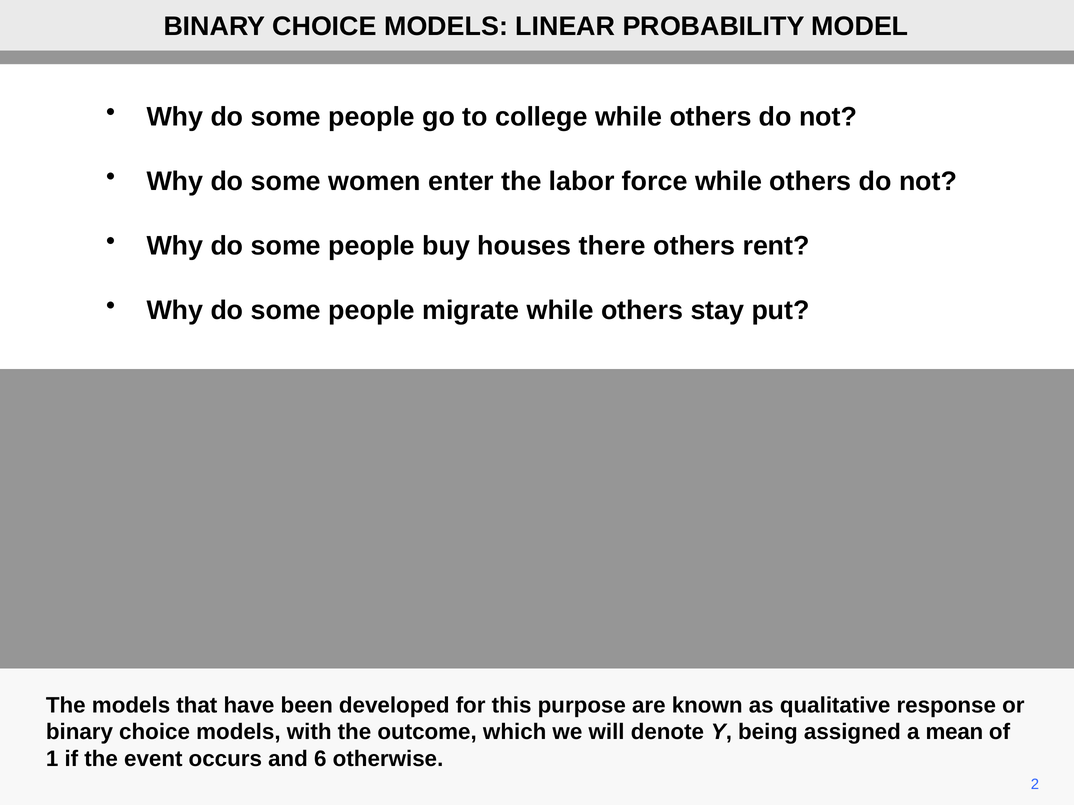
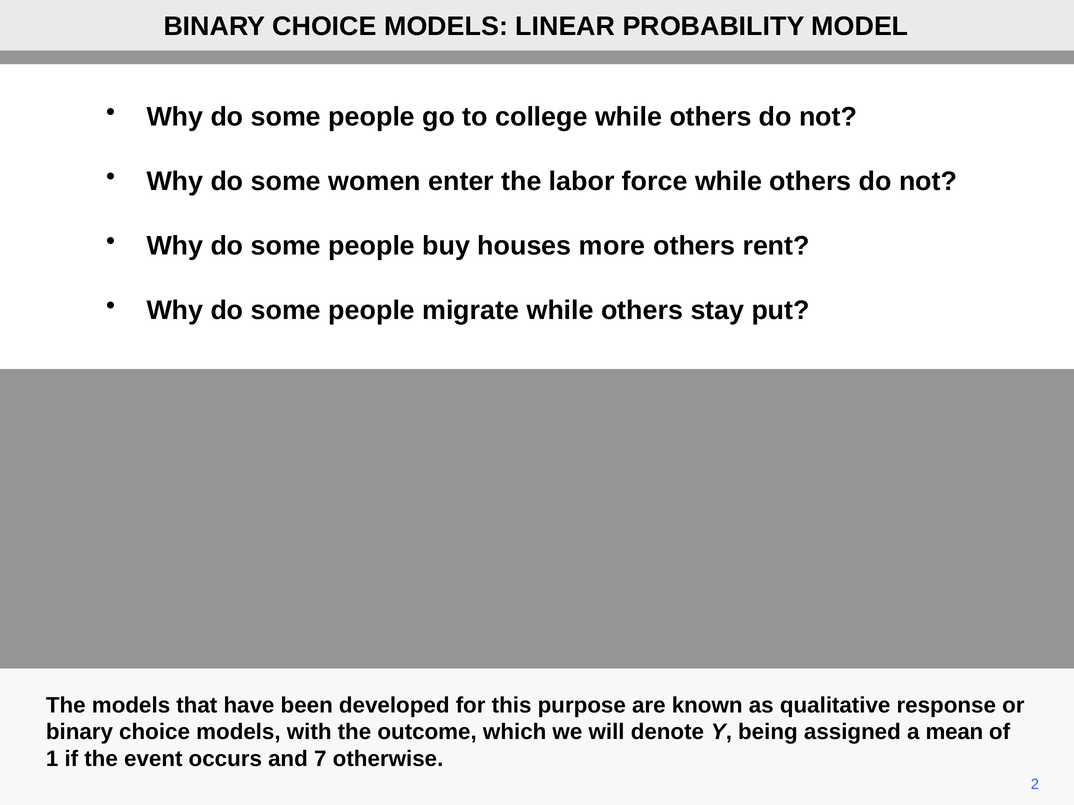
there: there -> more (612, 246)
6: 6 -> 7 (320, 759)
